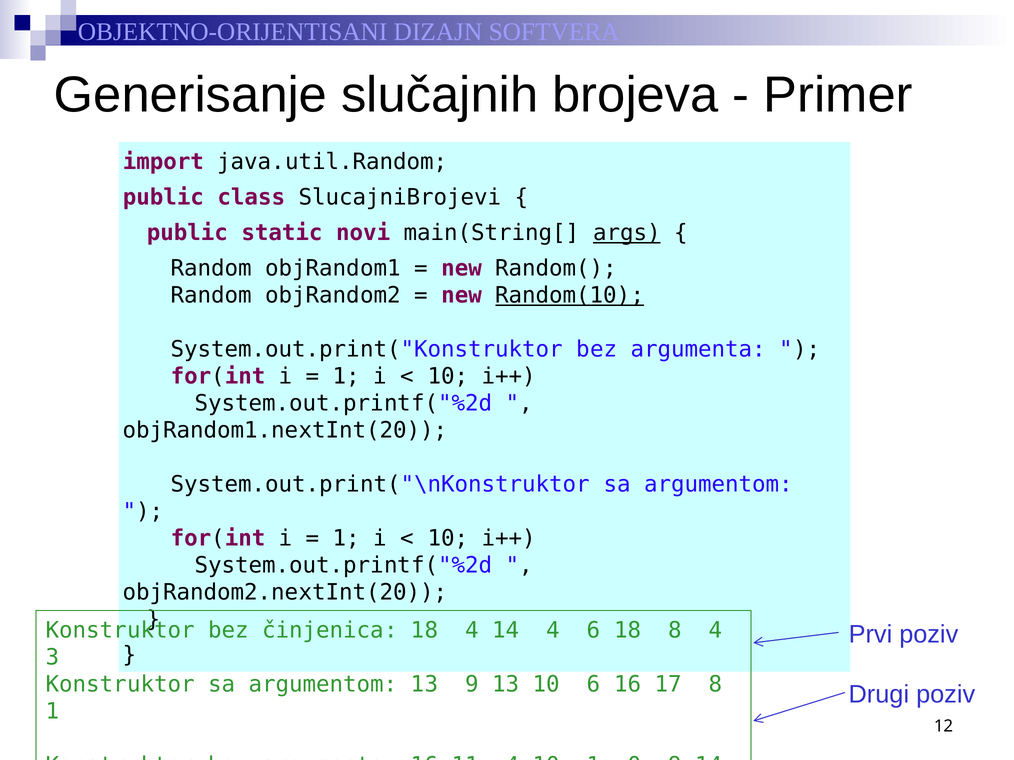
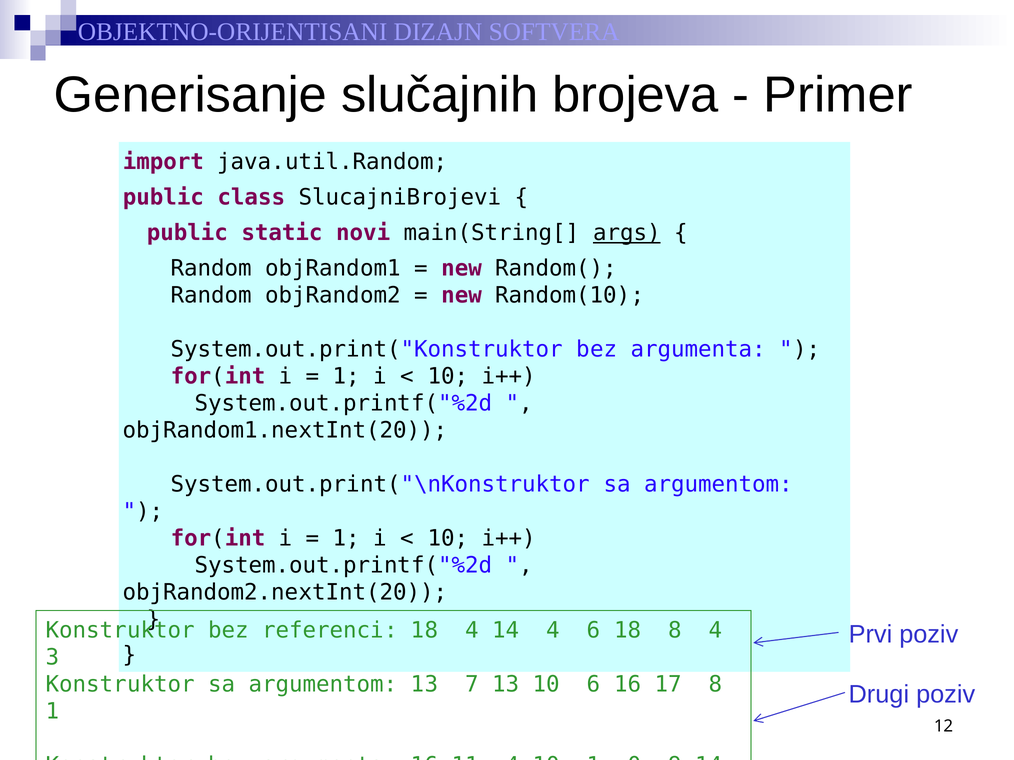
Random(10 underline: present -> none (570, 296)
činjenica: činjenica -> referenci (330, 631)
13 9: 9 -> 7 (472, 685)
